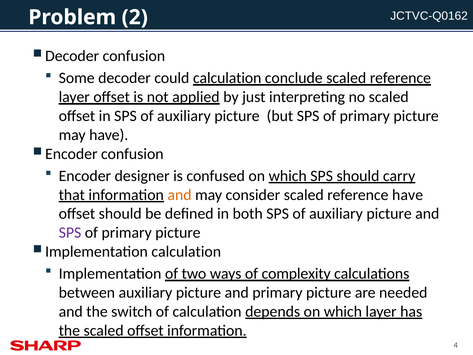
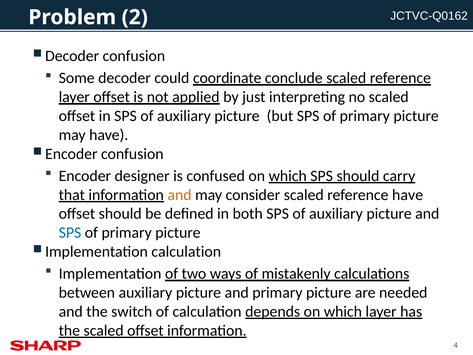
could calculation: calculation -> coordinate (227, 78)
SPS colour: purple -> blue (70, 233)
complexity: complexity -> mistakenly (296, 274)
